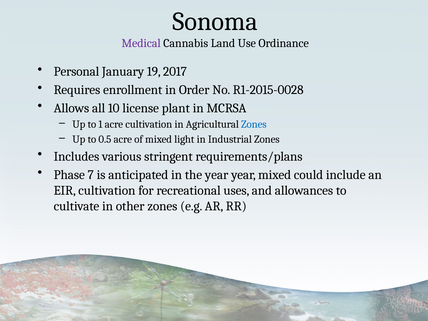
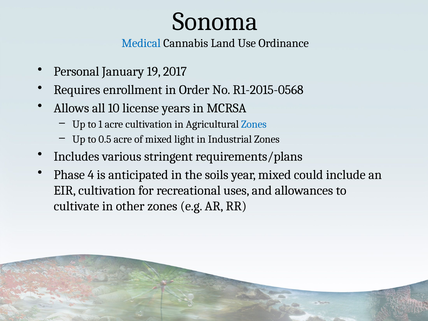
Medical colour: purple -> blue (141, 43)
R1-2015-0028: R1-2015-0028 -> R1-2015-0568 (268, 90)
plant: plant -> years (176, 108)
7: 7 -> 4 (91, 175)
the year: year -> soils (217, 175)
